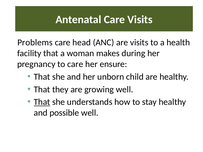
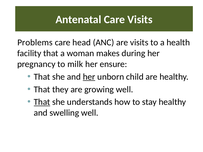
to care: care -> milk (75, 64)
her underline: none -> present (89, 77)
possible: possible -> swelling (64, 113)
